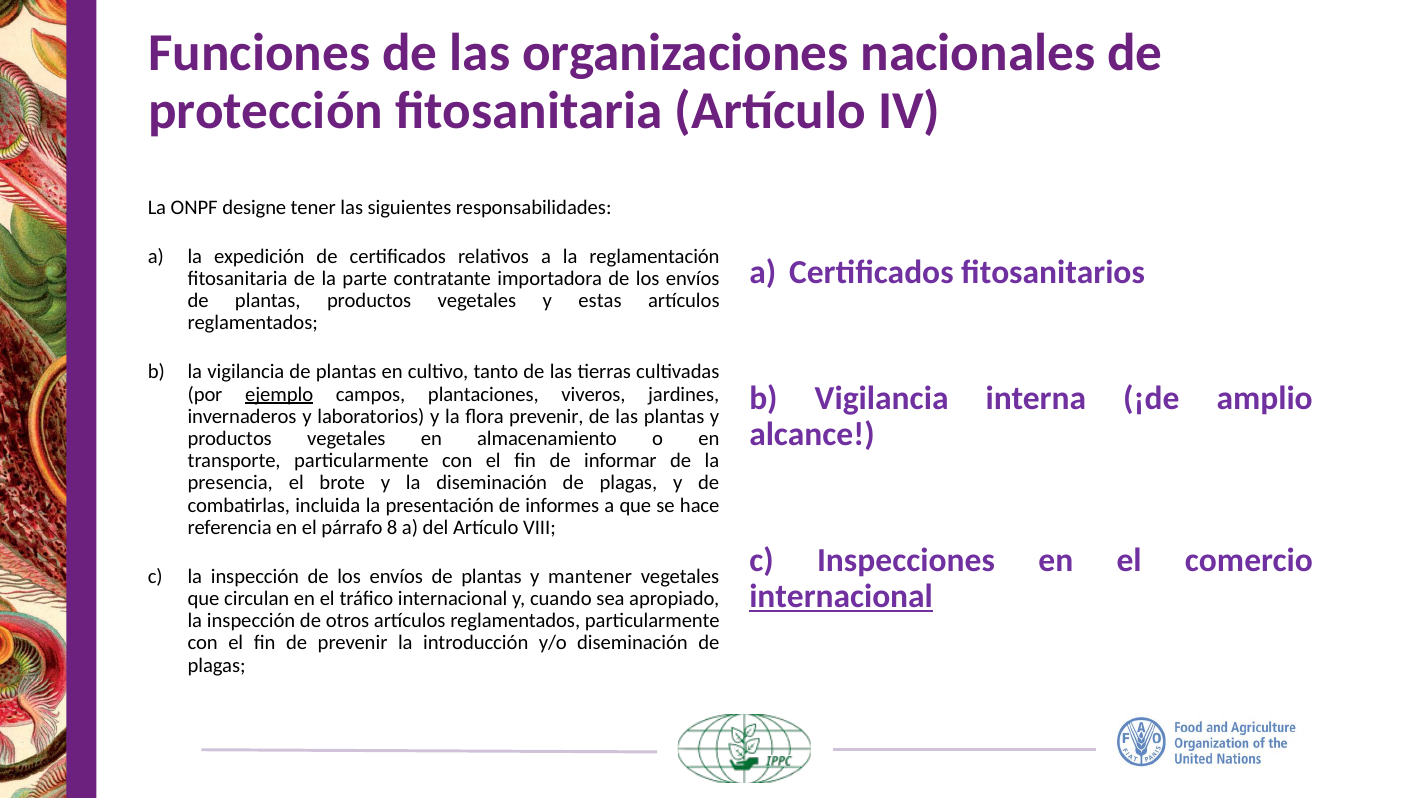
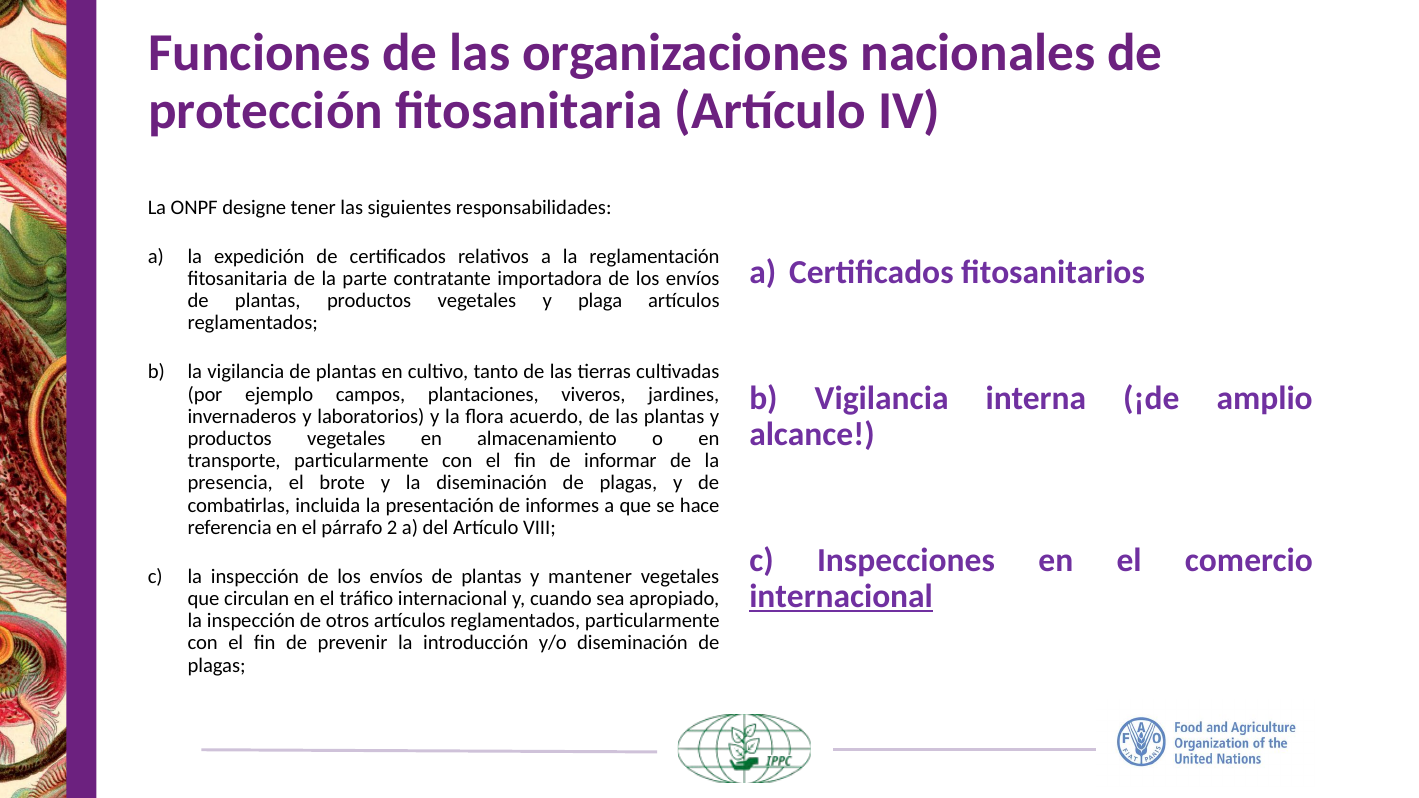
estas: estas -> plaga (600, 301)
ejemplo underline: present -> none (279, 394)
flora prevenir: prevenir -> acuerdo (546, 417)
8: 8 -> 2 (392, 528)
